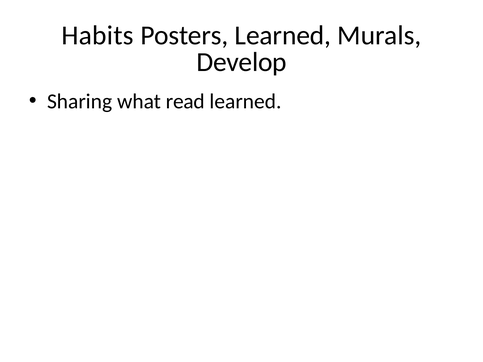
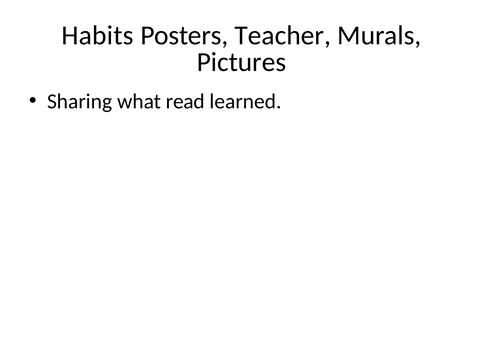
Posters Learned: Learned -> Teacher (283, 36)
Develop: Develop -> Pictures (241, 62)
